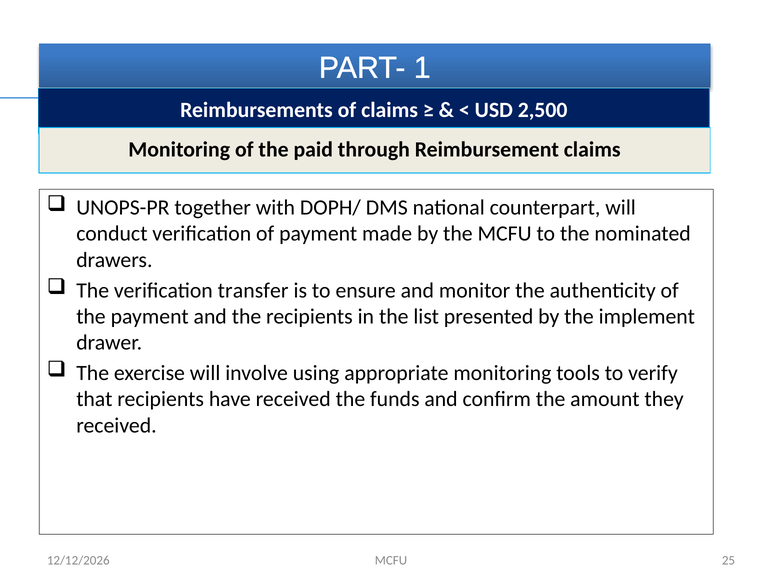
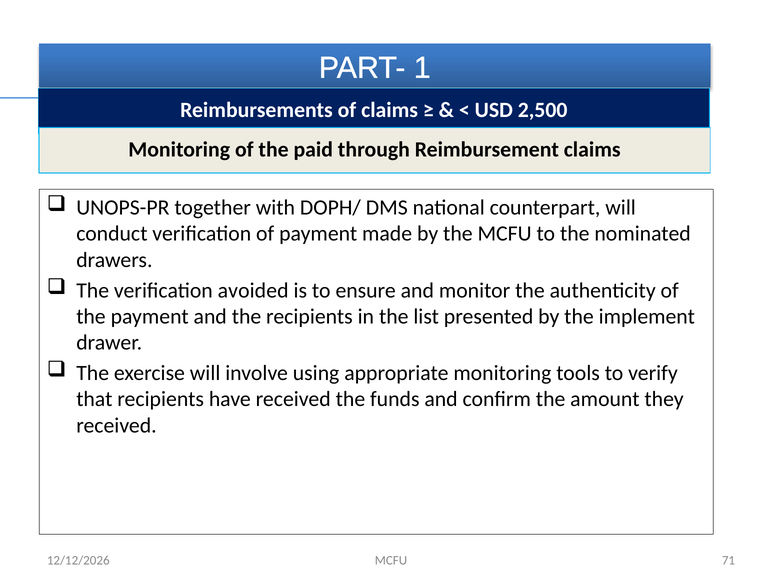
transfer: transfer -> avoided (253, 290)
25: 25 -> 71 (728, 560)
